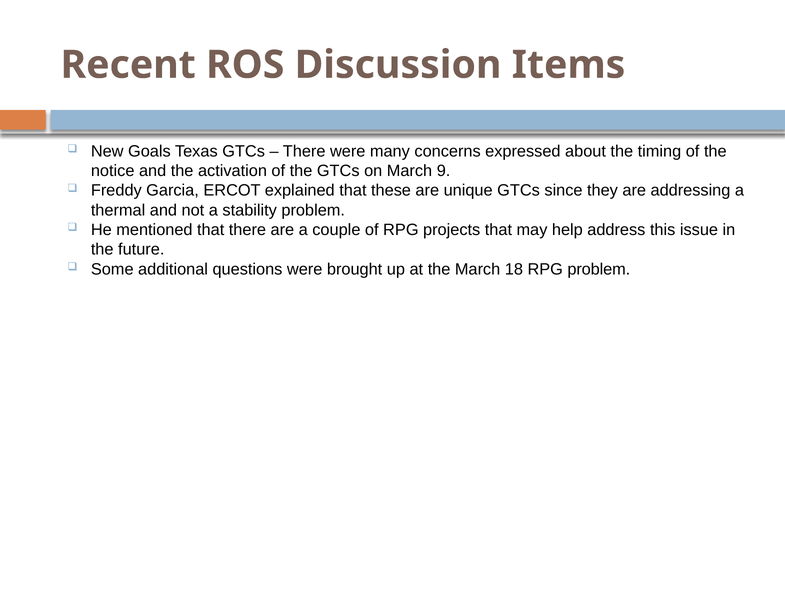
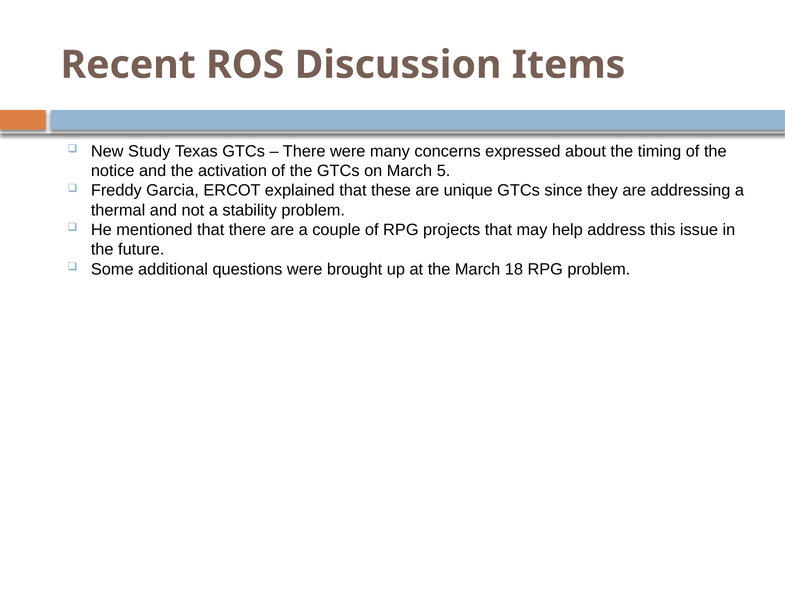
Goals: Goals -> Study (149, 151)
9: 9 -> 5 (444, 171)
